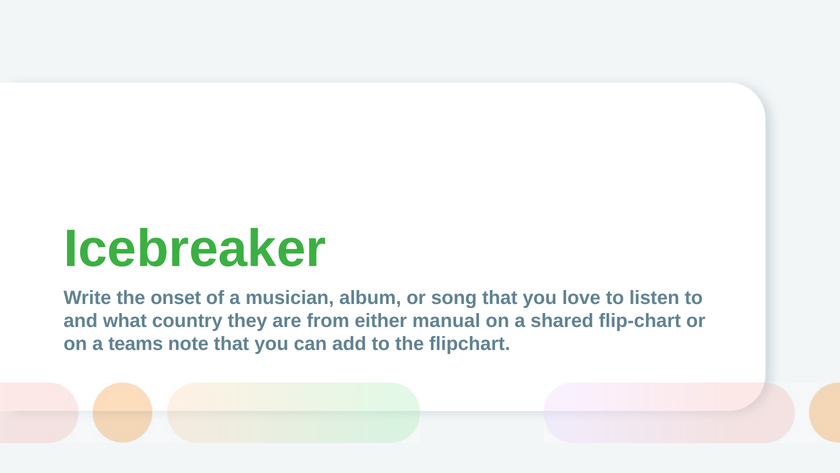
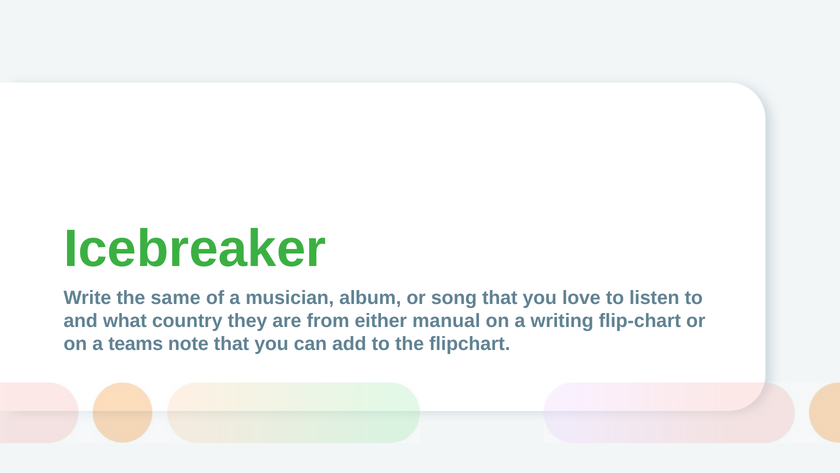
onset: onset -> same (176, 298)
shared: shared -> writing (562, 321)
